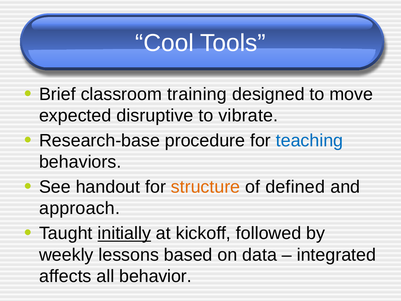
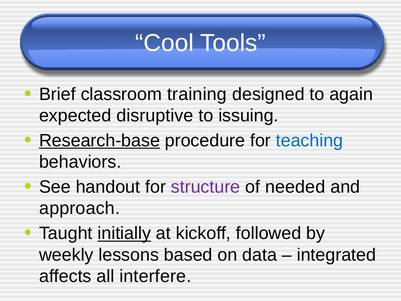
move: move -> again (351, 94)
vibrate: vibrate -> issuing (248, 116)
Research-base underline: none -> present (100, 140)
structure colour: orange -> purple (206, 187)
defined: defined -> needed (295, 187)
behavior: behavior -> interfere (155, 276)
